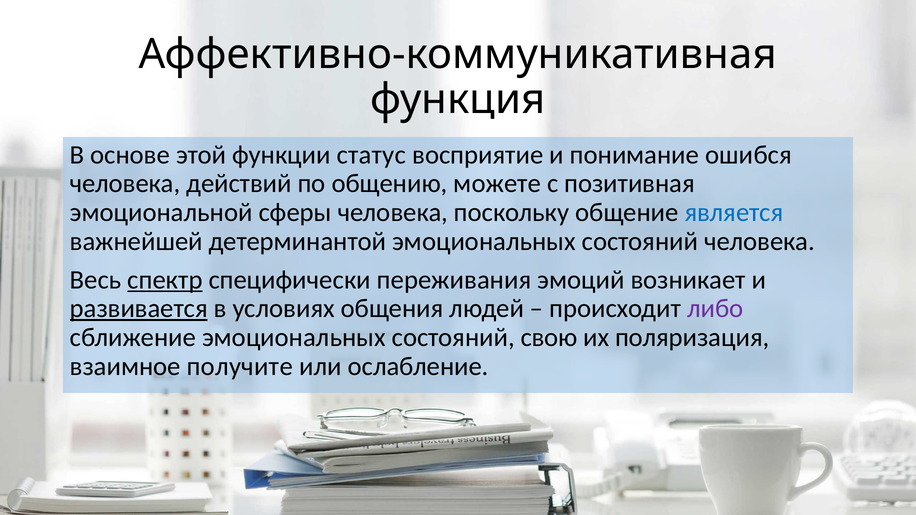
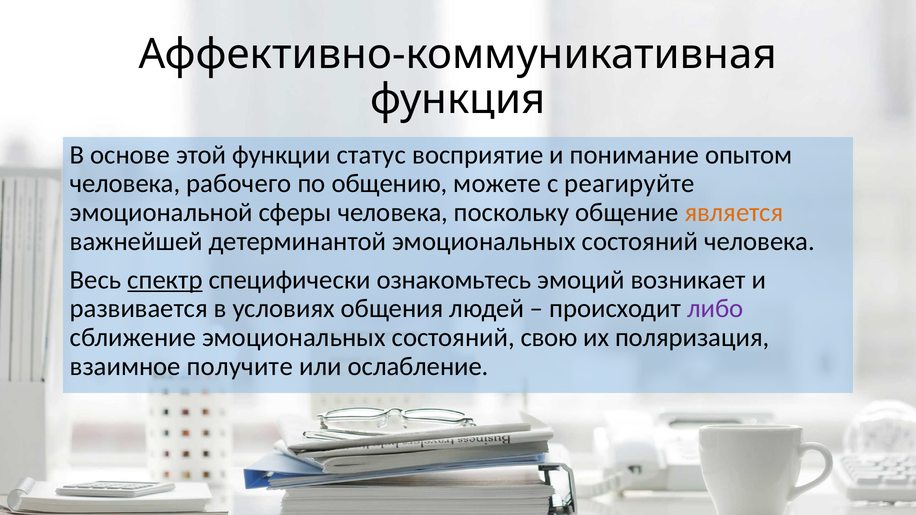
ошибся: ошибся -> опытом (749, 155)
действий: действий -> рабочего (239, 184)
позитивная: позитивная -> реагируйте (629, 184)
является colour: blue -> orange (734, 213)
переживания: переживания -> ознакомьтесь (454, 280)
развивается underline: present -> none (139, 309)
